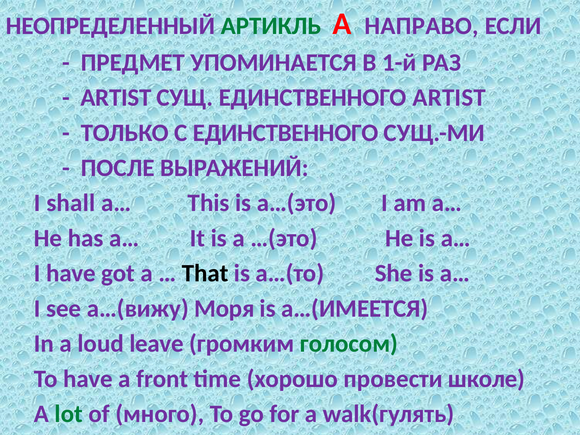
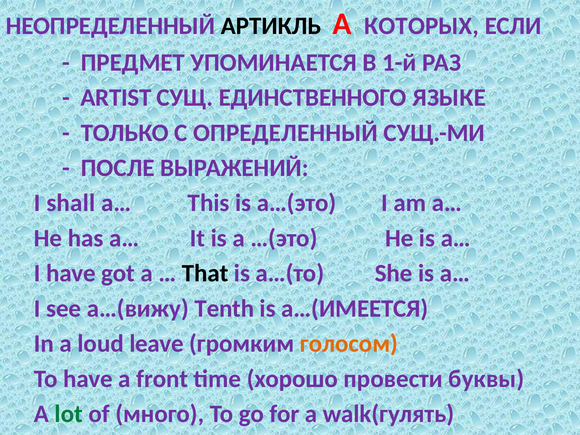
АРТИКЛЬ colour: green -> black (271, 26)
НАПРАВО: НАПРАВО -> КОТОРЫХ (422, 26)
ЕДИНСТВЕННОГО ARTIST: ARTIST -> ЯЗЫКЕ (449, 98)
С ЕДИНСТВЕННОГО: ЕДИНСТВЕННОГО -> ОПРЕДЕЛЕННЫЙ (285, 133)
Моря: Моря -> Tenth (224, 308)
голосом colour: green -> orange (349, 344)
школе: школе -> буквы (486, 379)
